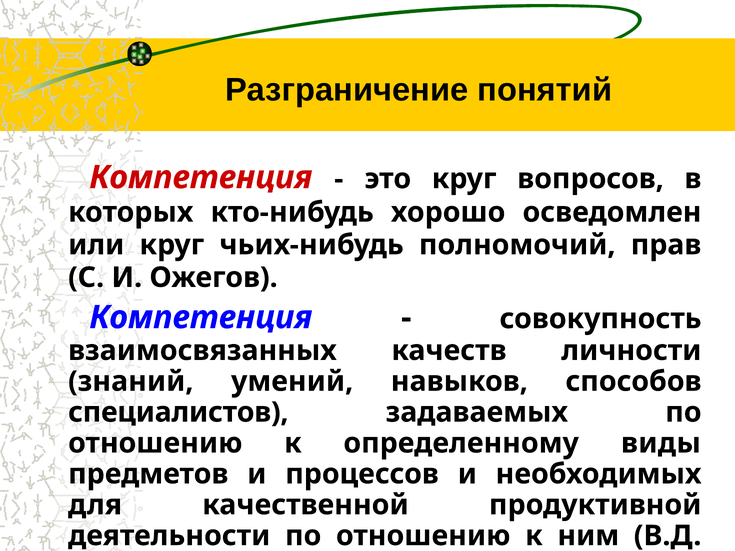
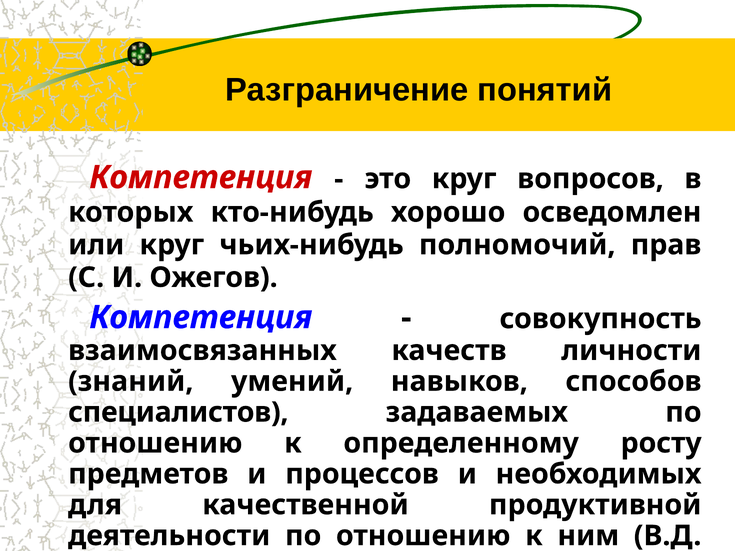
виды: виды -> росту (661, 443)
